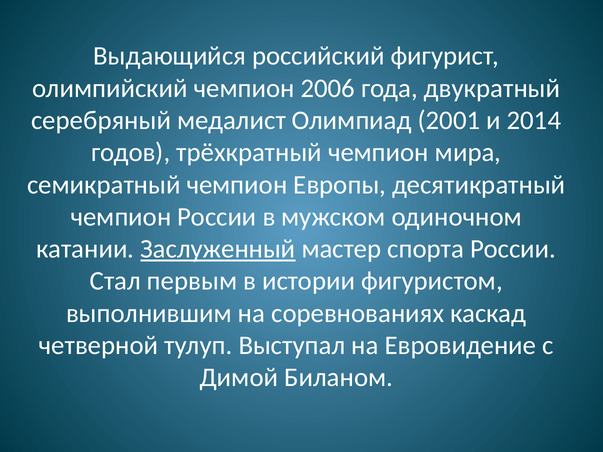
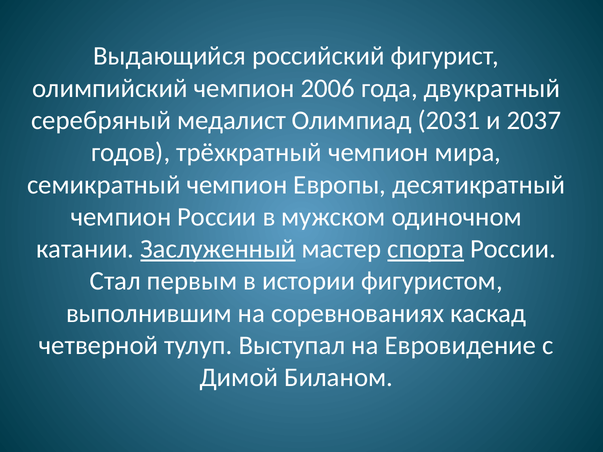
2001: 2001 -> 2031 (449, 120)
2014: 2014 -> 2037 (534, 120)
спорта underline: none -> present (426, 249)
